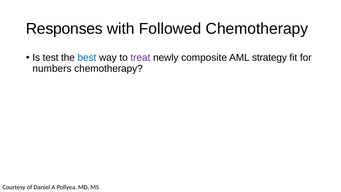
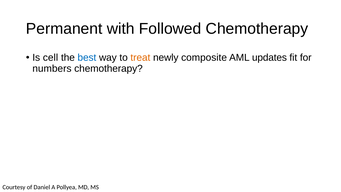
Responses: Responses -> Permanent (64, 29)
test: test -> cell (51, 58)
treat colour: purple -> orange (140, 58)
strategy: strategy -> updates (269, 58)
